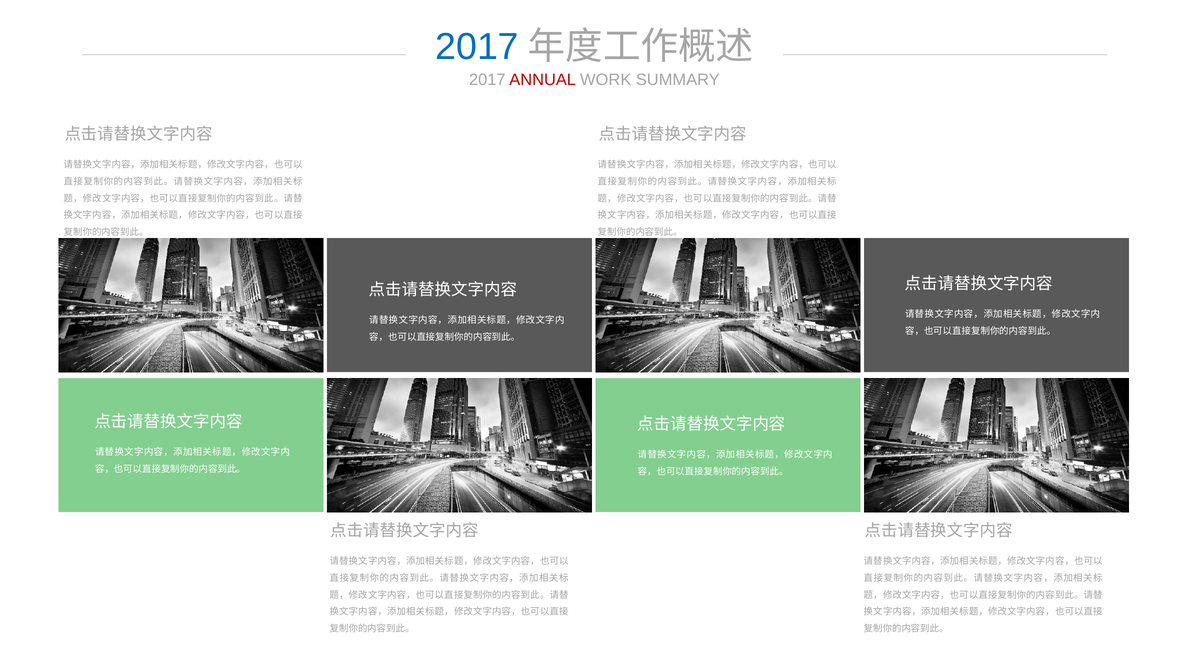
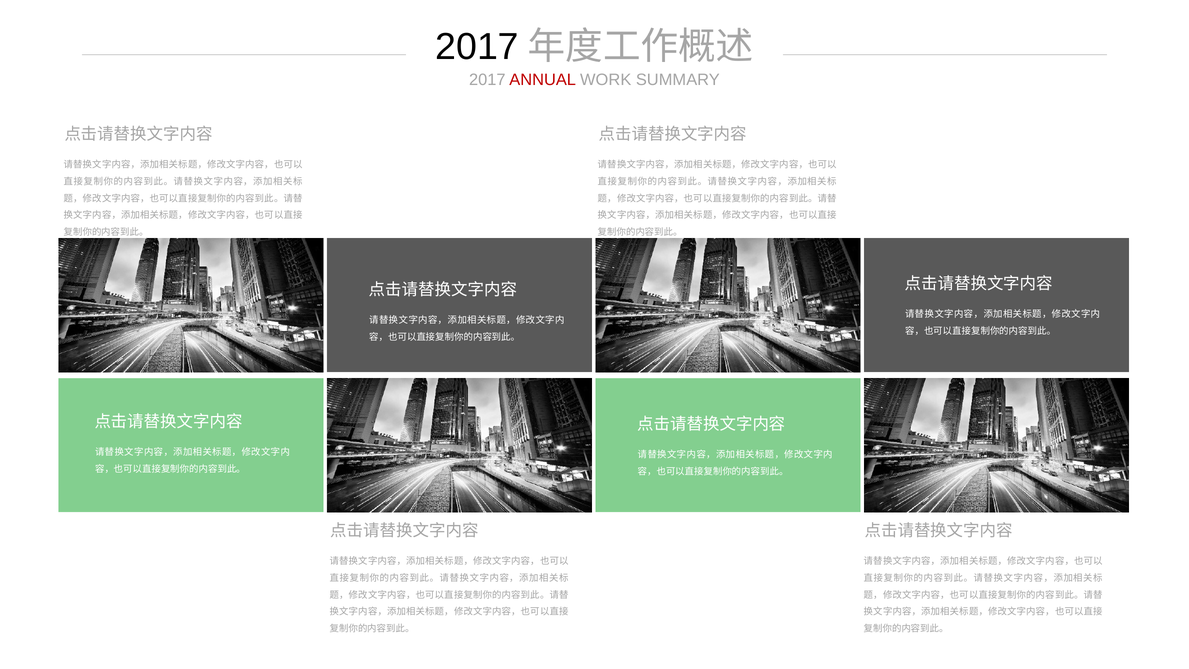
2017 colour: blue -> black (477, 47)
